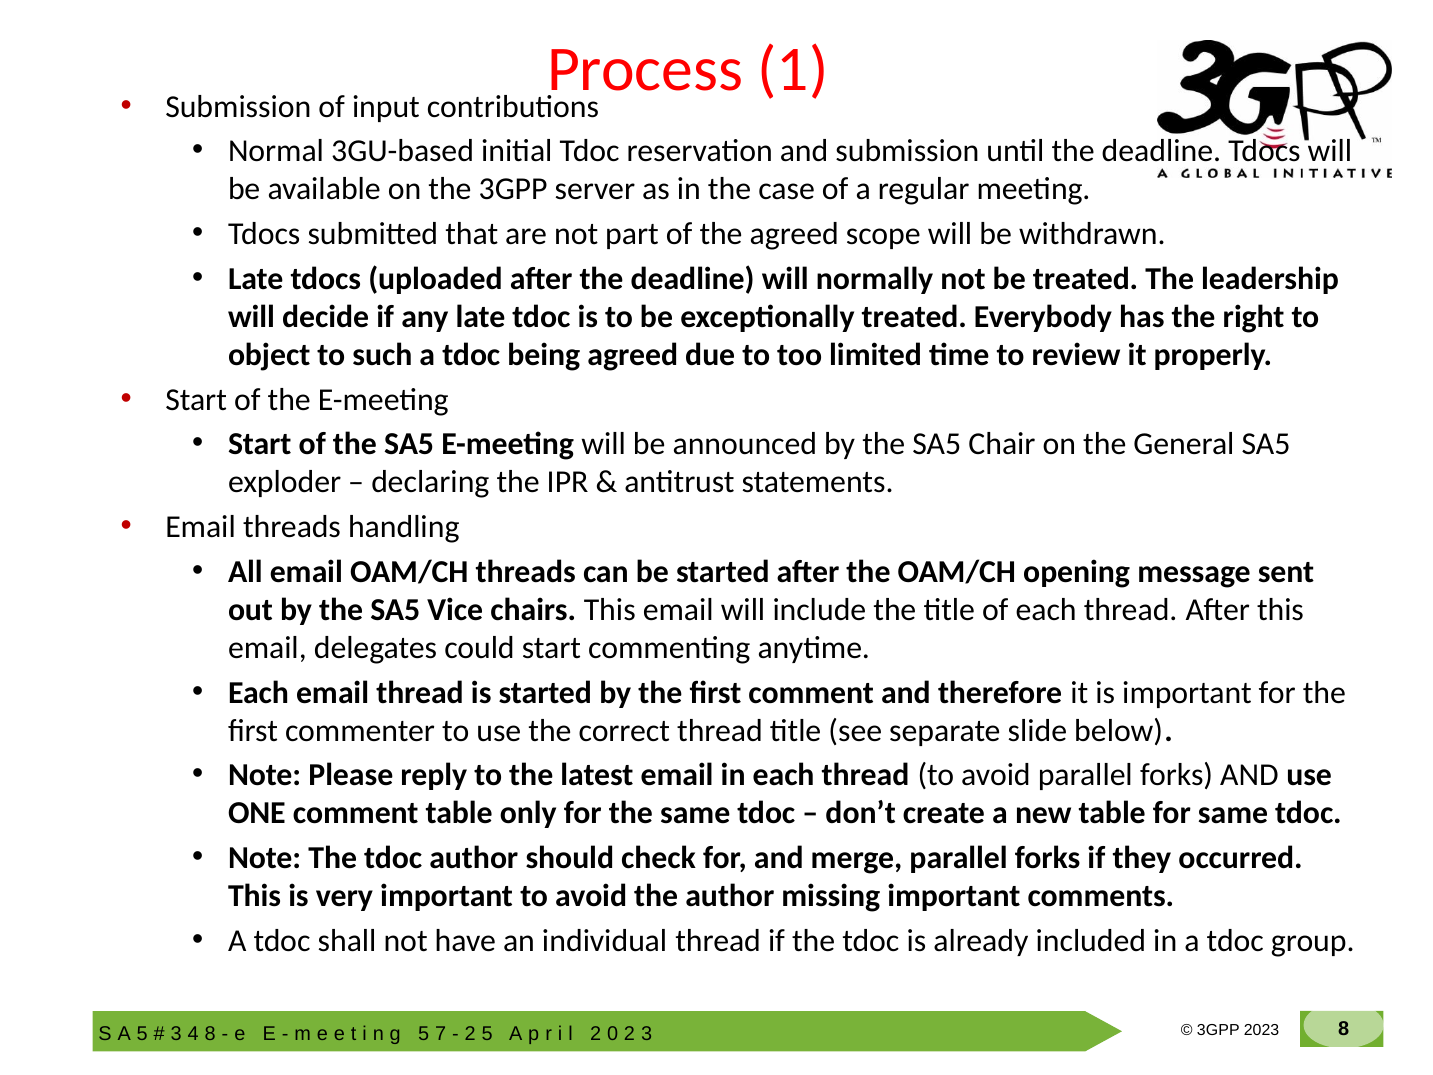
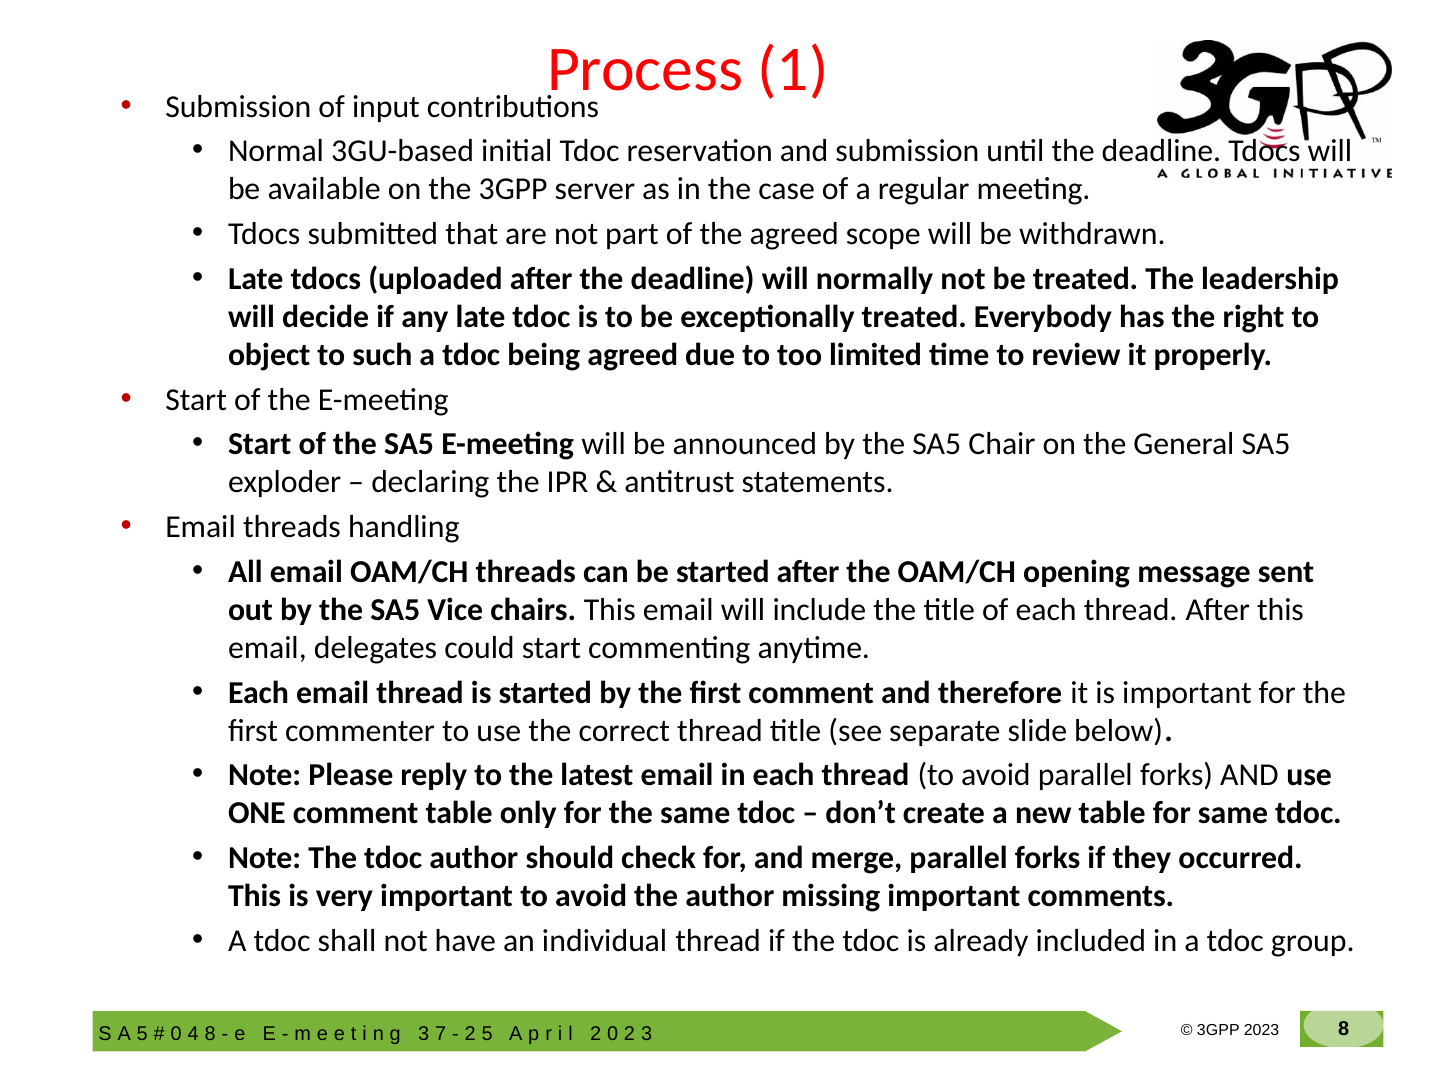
3: 3 -> 0 (176, 1033)
5: 5 -> 3 (424, 1033)
